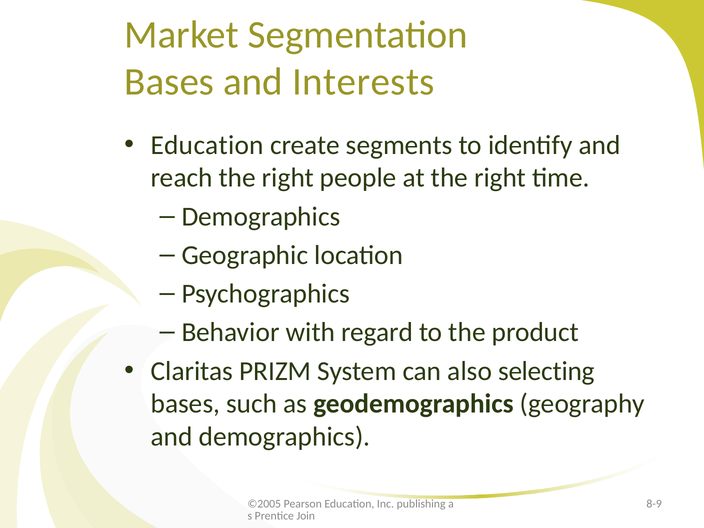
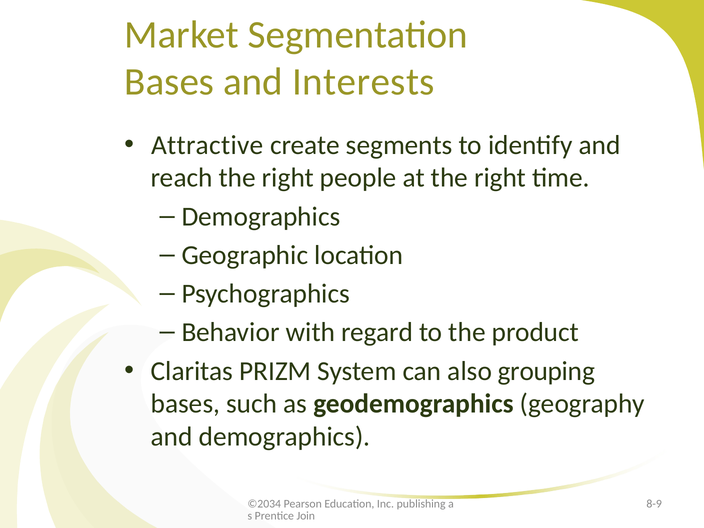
Education: Education -> Attractive (207, 145)
selecting: selecting -> grouping (546, 371)
©2005: ©2005 -> ©2034 (264, 504)
